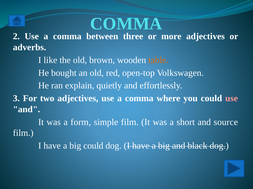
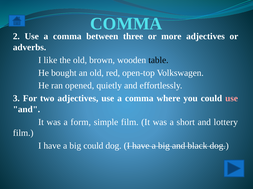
table colour: orange -> black (158, 60)
explain: explain -> opened (80, 86)
source: source -> lottery (226, 123)
